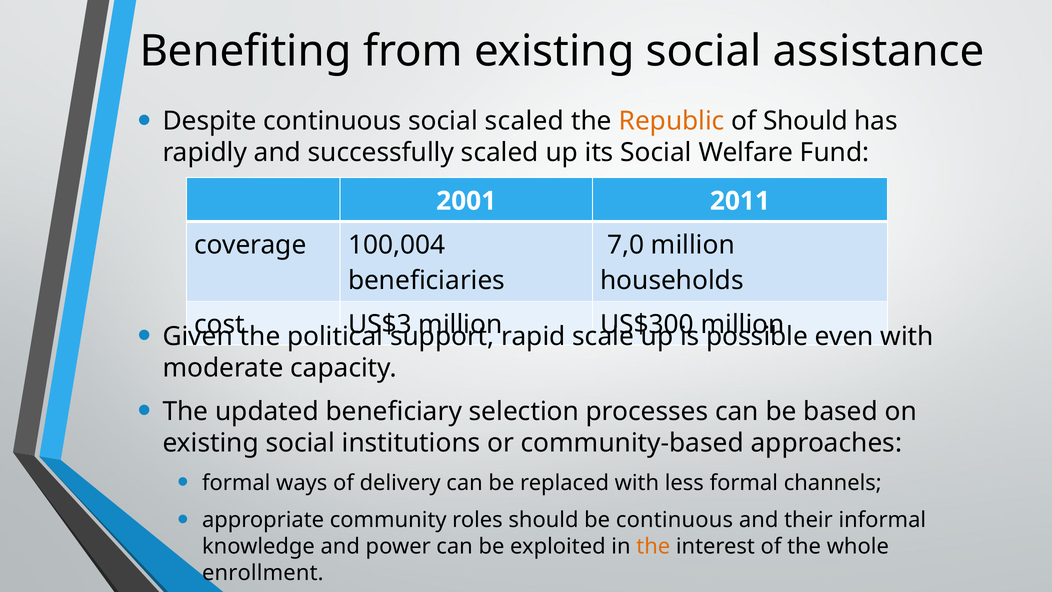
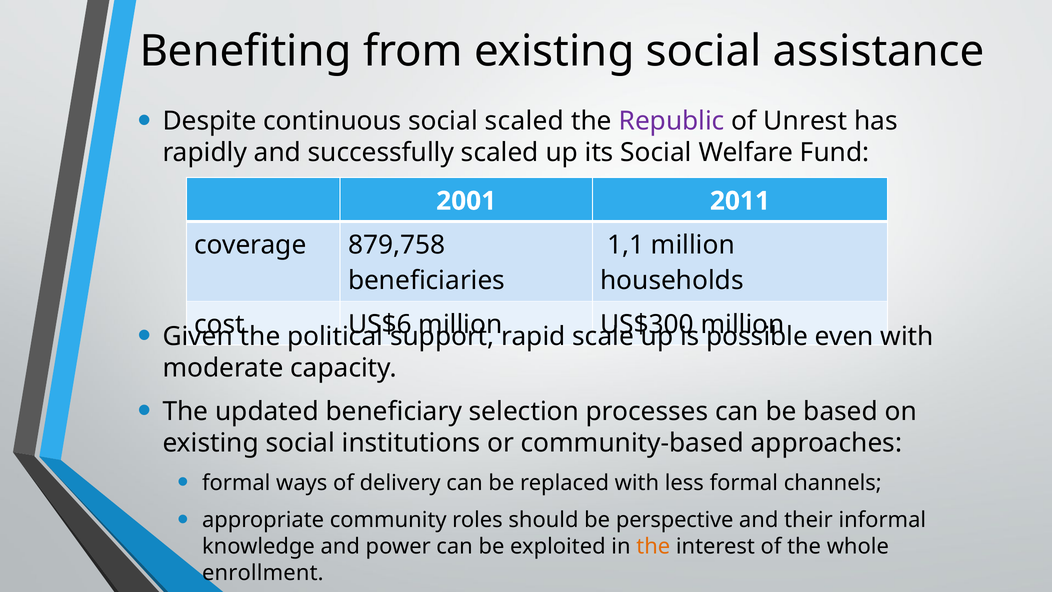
Republic colour: orange -> purple (672, 121)
of Should: Should -> Unrest (805, 121)
100,004: 100,004 -> 879,758 (397, 245)
7,0: 7,0 -> 1,1 (626, 245)
US$3: US$3 -> US$6 (380, 324)
be continuous: continuous -> perspective (675, 520)
